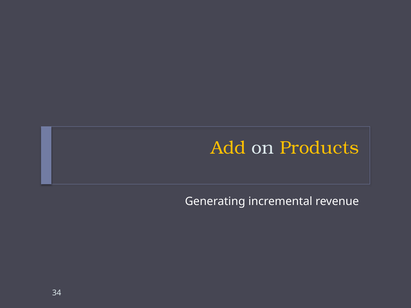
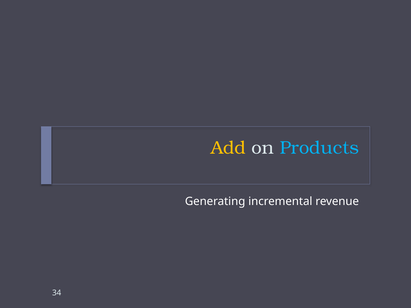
Products colour: yellow -> light blue (319, 148)
